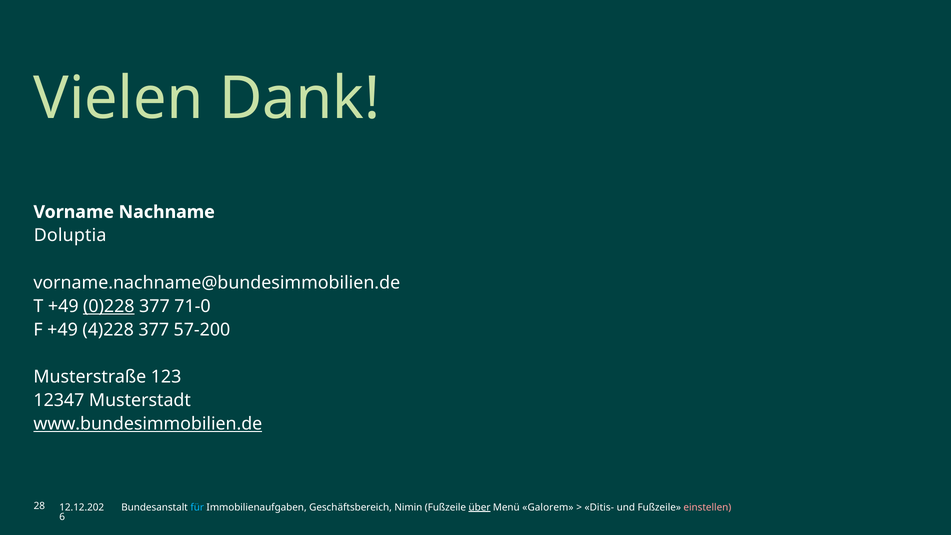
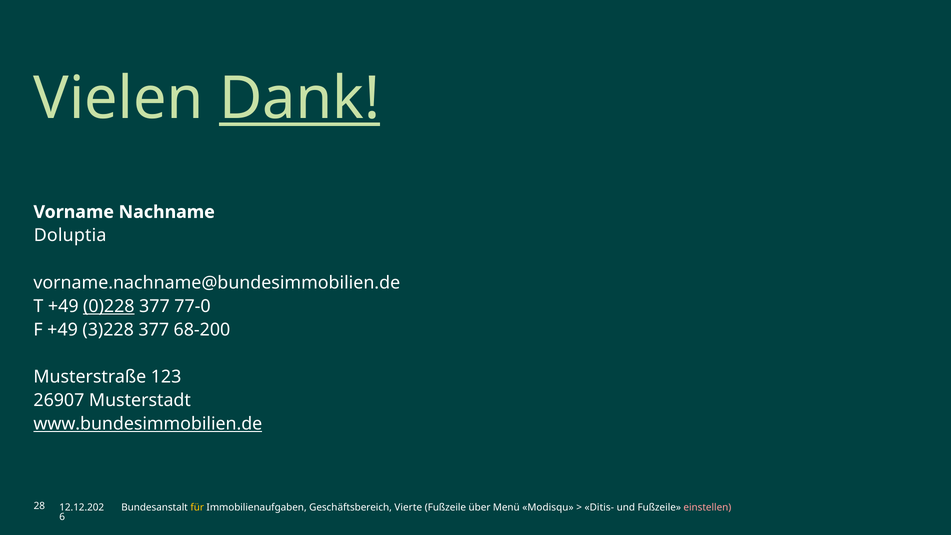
Dank underline: none -> present (300, 99)
71-0: 71-0 -> 77-0 (193, 306)
4)228: 4)228 -> 3)228 (108, 330)
57-200: 57-200 -> 68-200 (202, 330)
12347: 12347 -> 26907 (59, 400)
für colour: light blue -> yellow (197, 507)
Nimin: Nimin -> Vierte (408, 507)
über underline: present -> none (480, 507)
Galorem: Galorem -> Modisqu (548, 507)
